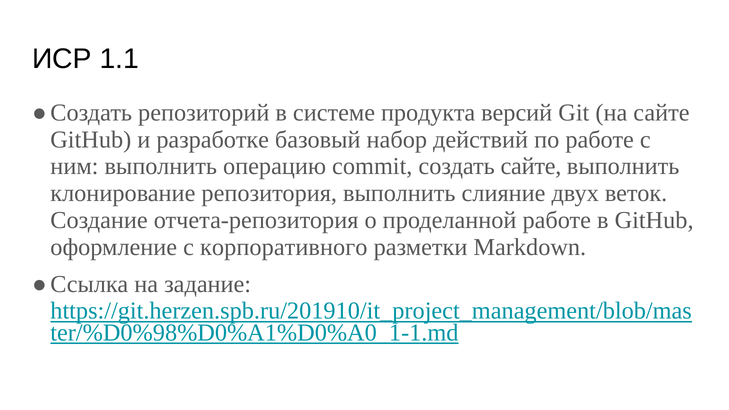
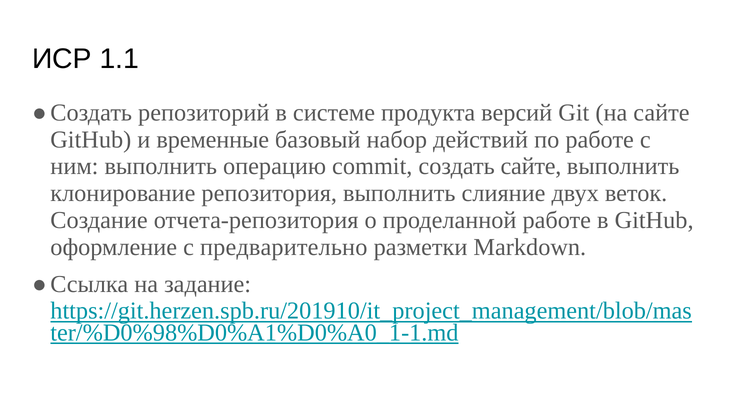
разработке: разработке -> временные (213, 140)
корпоративного: корпоративного -> предварительно (284, 247)
